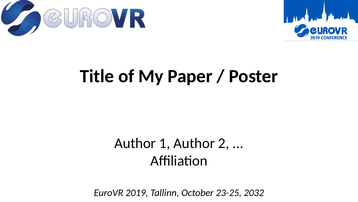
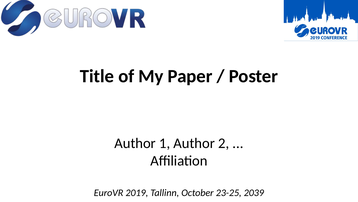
2032: 2032 -> 2039 (254, 192)
